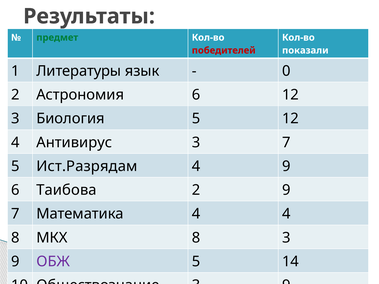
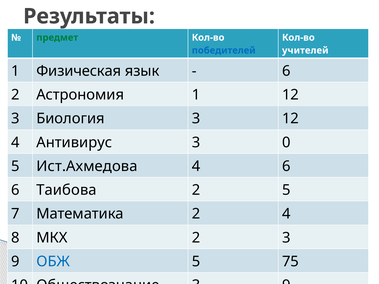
победителей colour: red -> blue (224, 50)
показали: показали -> учителей (305, 50)
Литературы: Литературы -> Физическая (79, 71)
0: 0 -> 6 (286, 71)
Астрономия 6: 6 -> 1 (196, 95)
Биология 5: 5 -> 3 (196, 119)
3 7: 7 -> 0 (286, 143)
Ист.Разрядам: Ист.Разрядам -> Ист.Ахмедова (87, 166)
4 9: 9 -> 6 (286, 166)
2 9: 9 -> 5 (286, 190)
Математика 4: 4 -> 2 (196, 214)
МКХ 8: 8 -> 2 (196, 238)
ОБЖ colour: purple -> blue (53, 262)
14: 14 -> 75 (290, 262)
